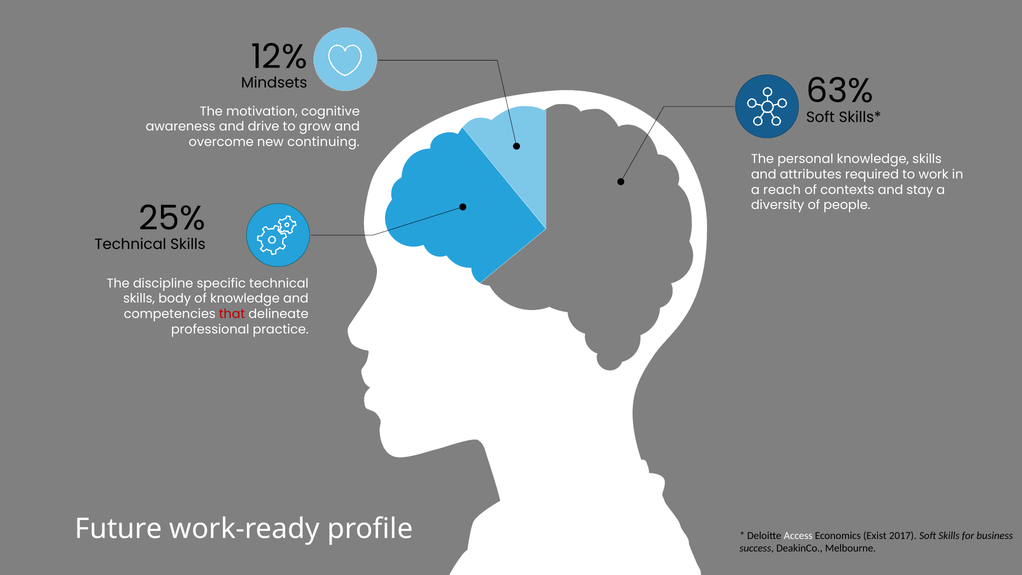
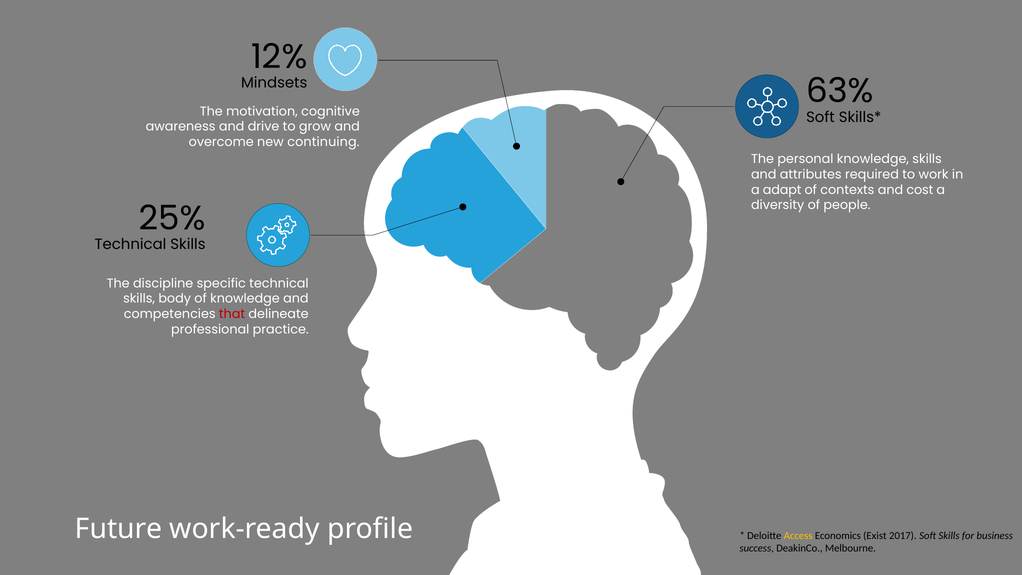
reach: reach -> adapt (782, 190)
stay: stay -> cost (920, 190)
Access colour: white -> yellow (798, 536)
